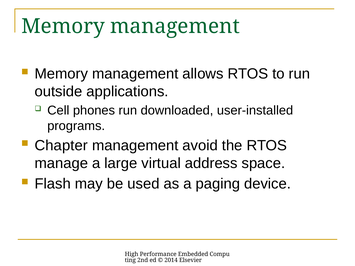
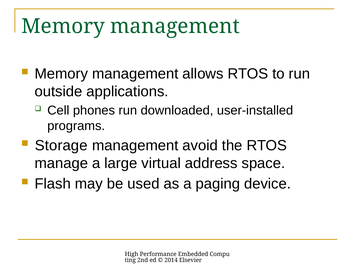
Chapter: Chapter -> Storage (61, 146)
